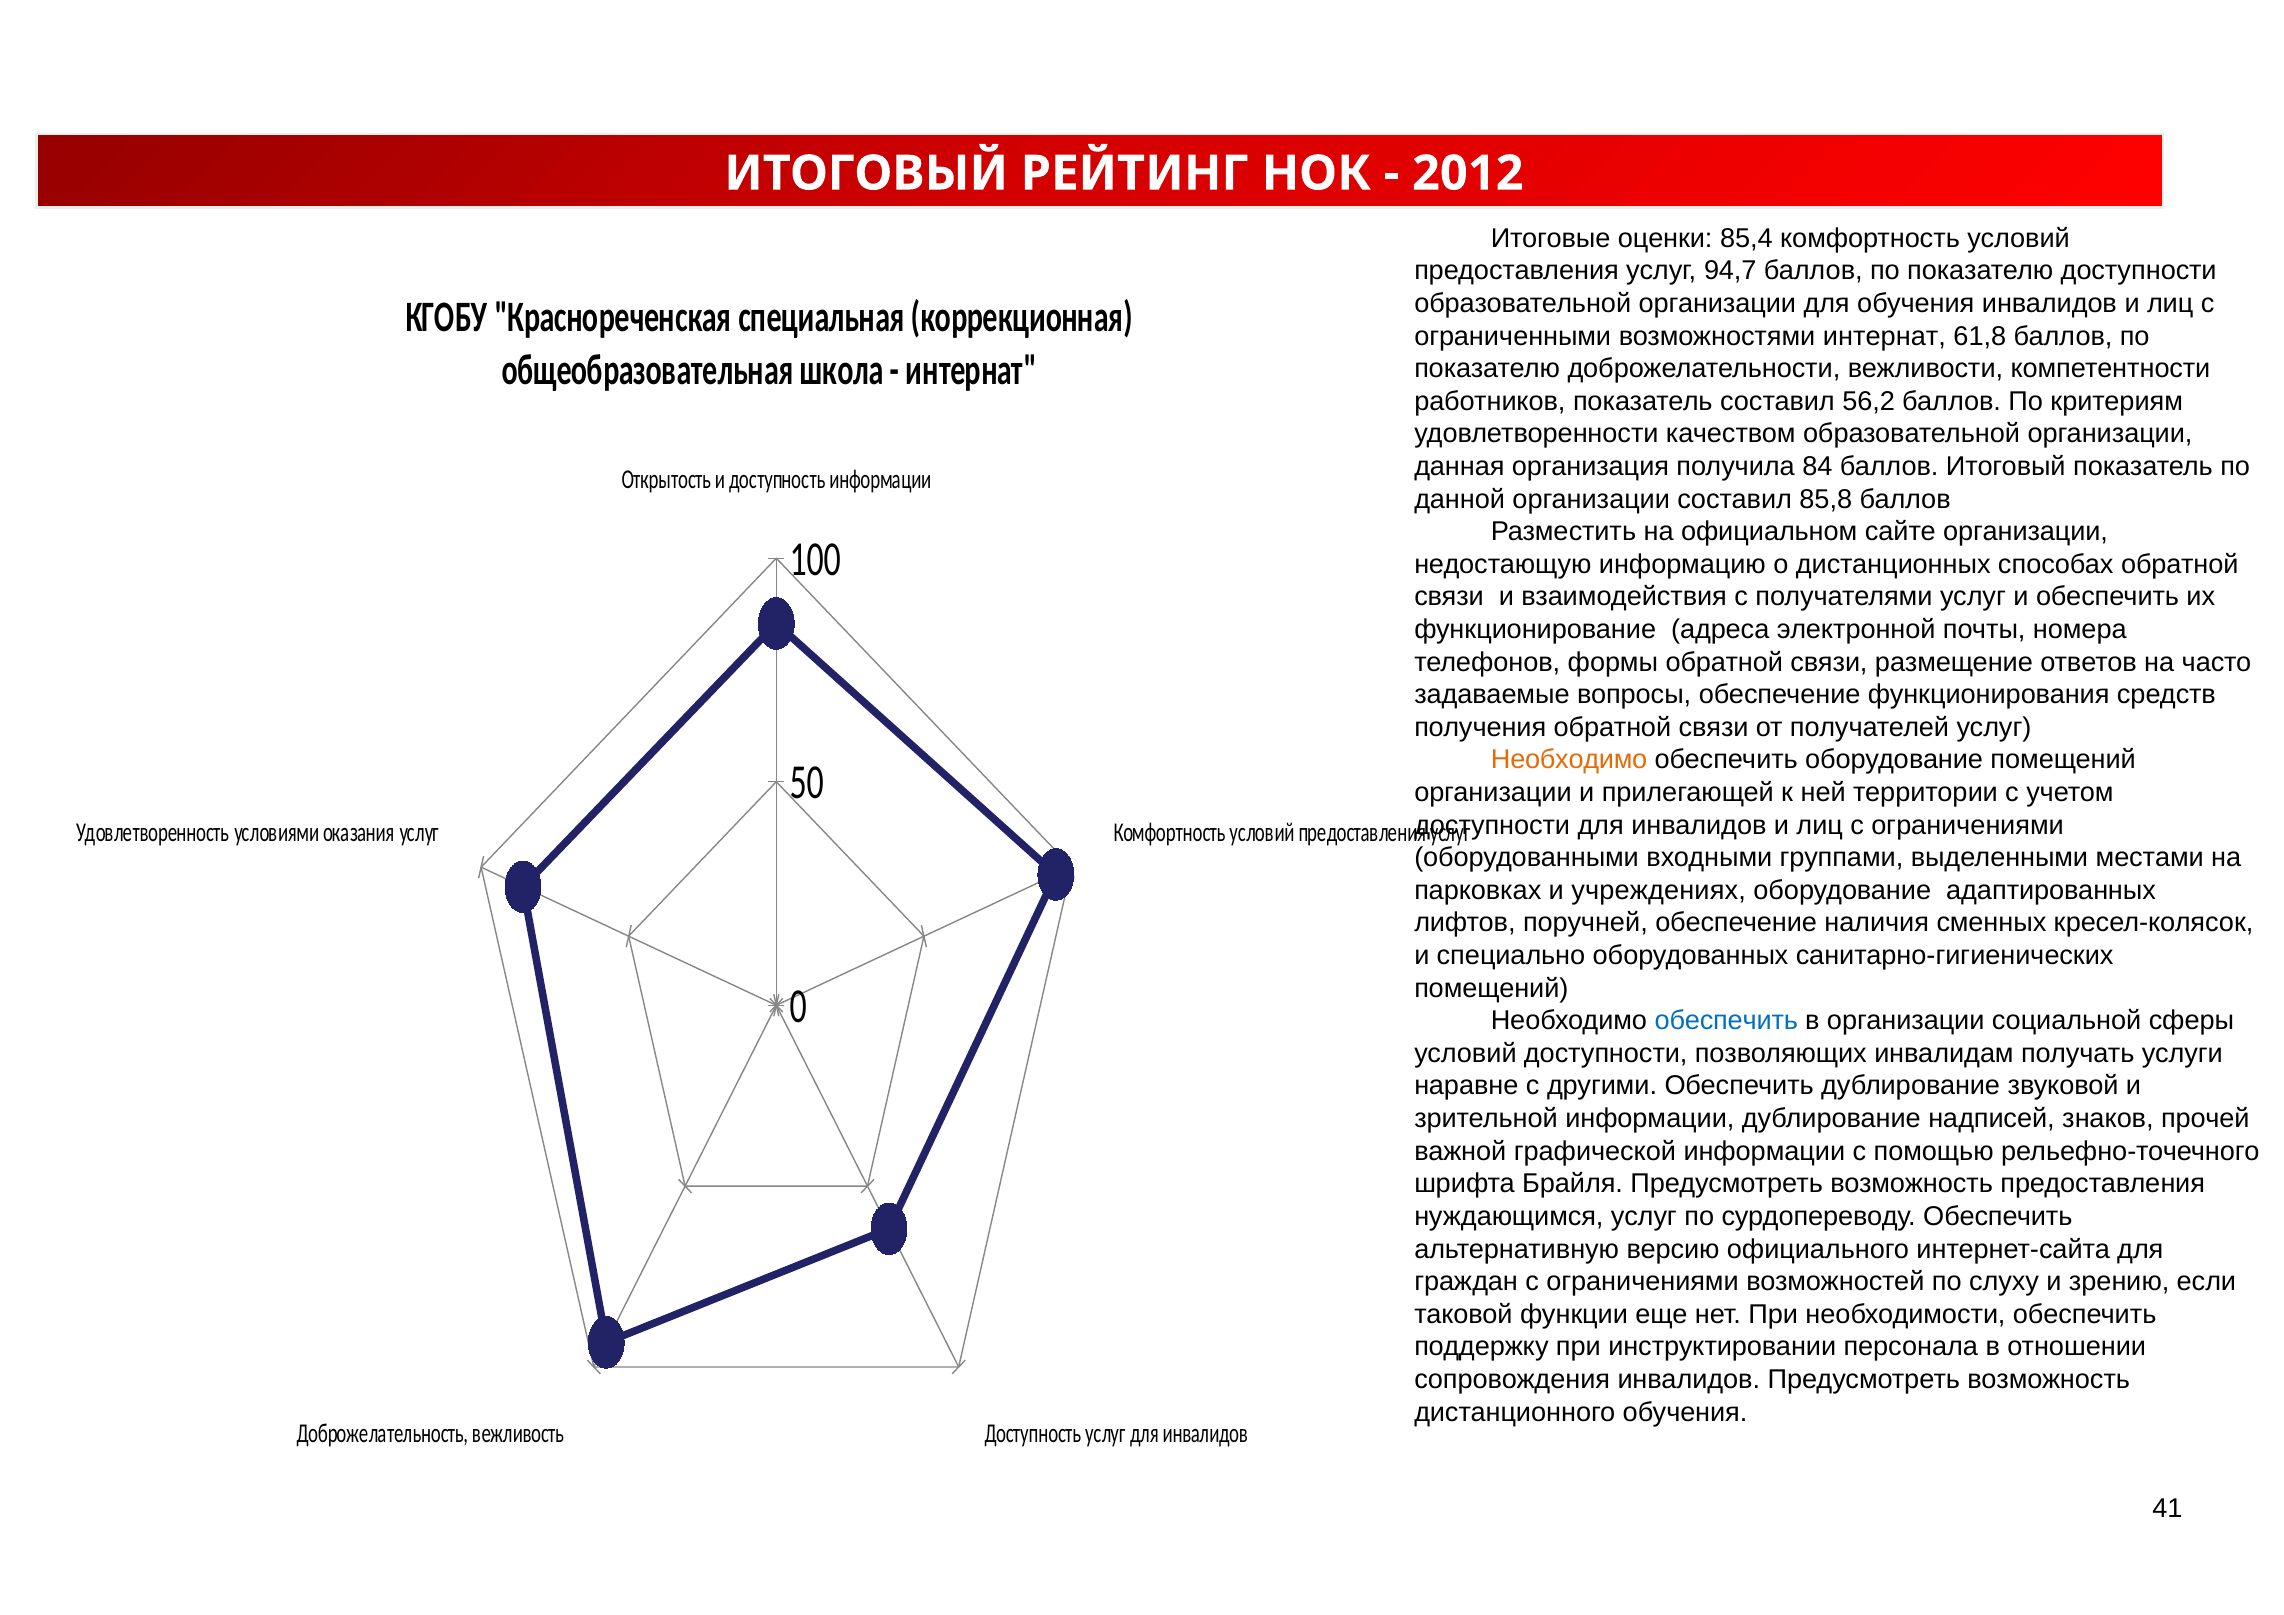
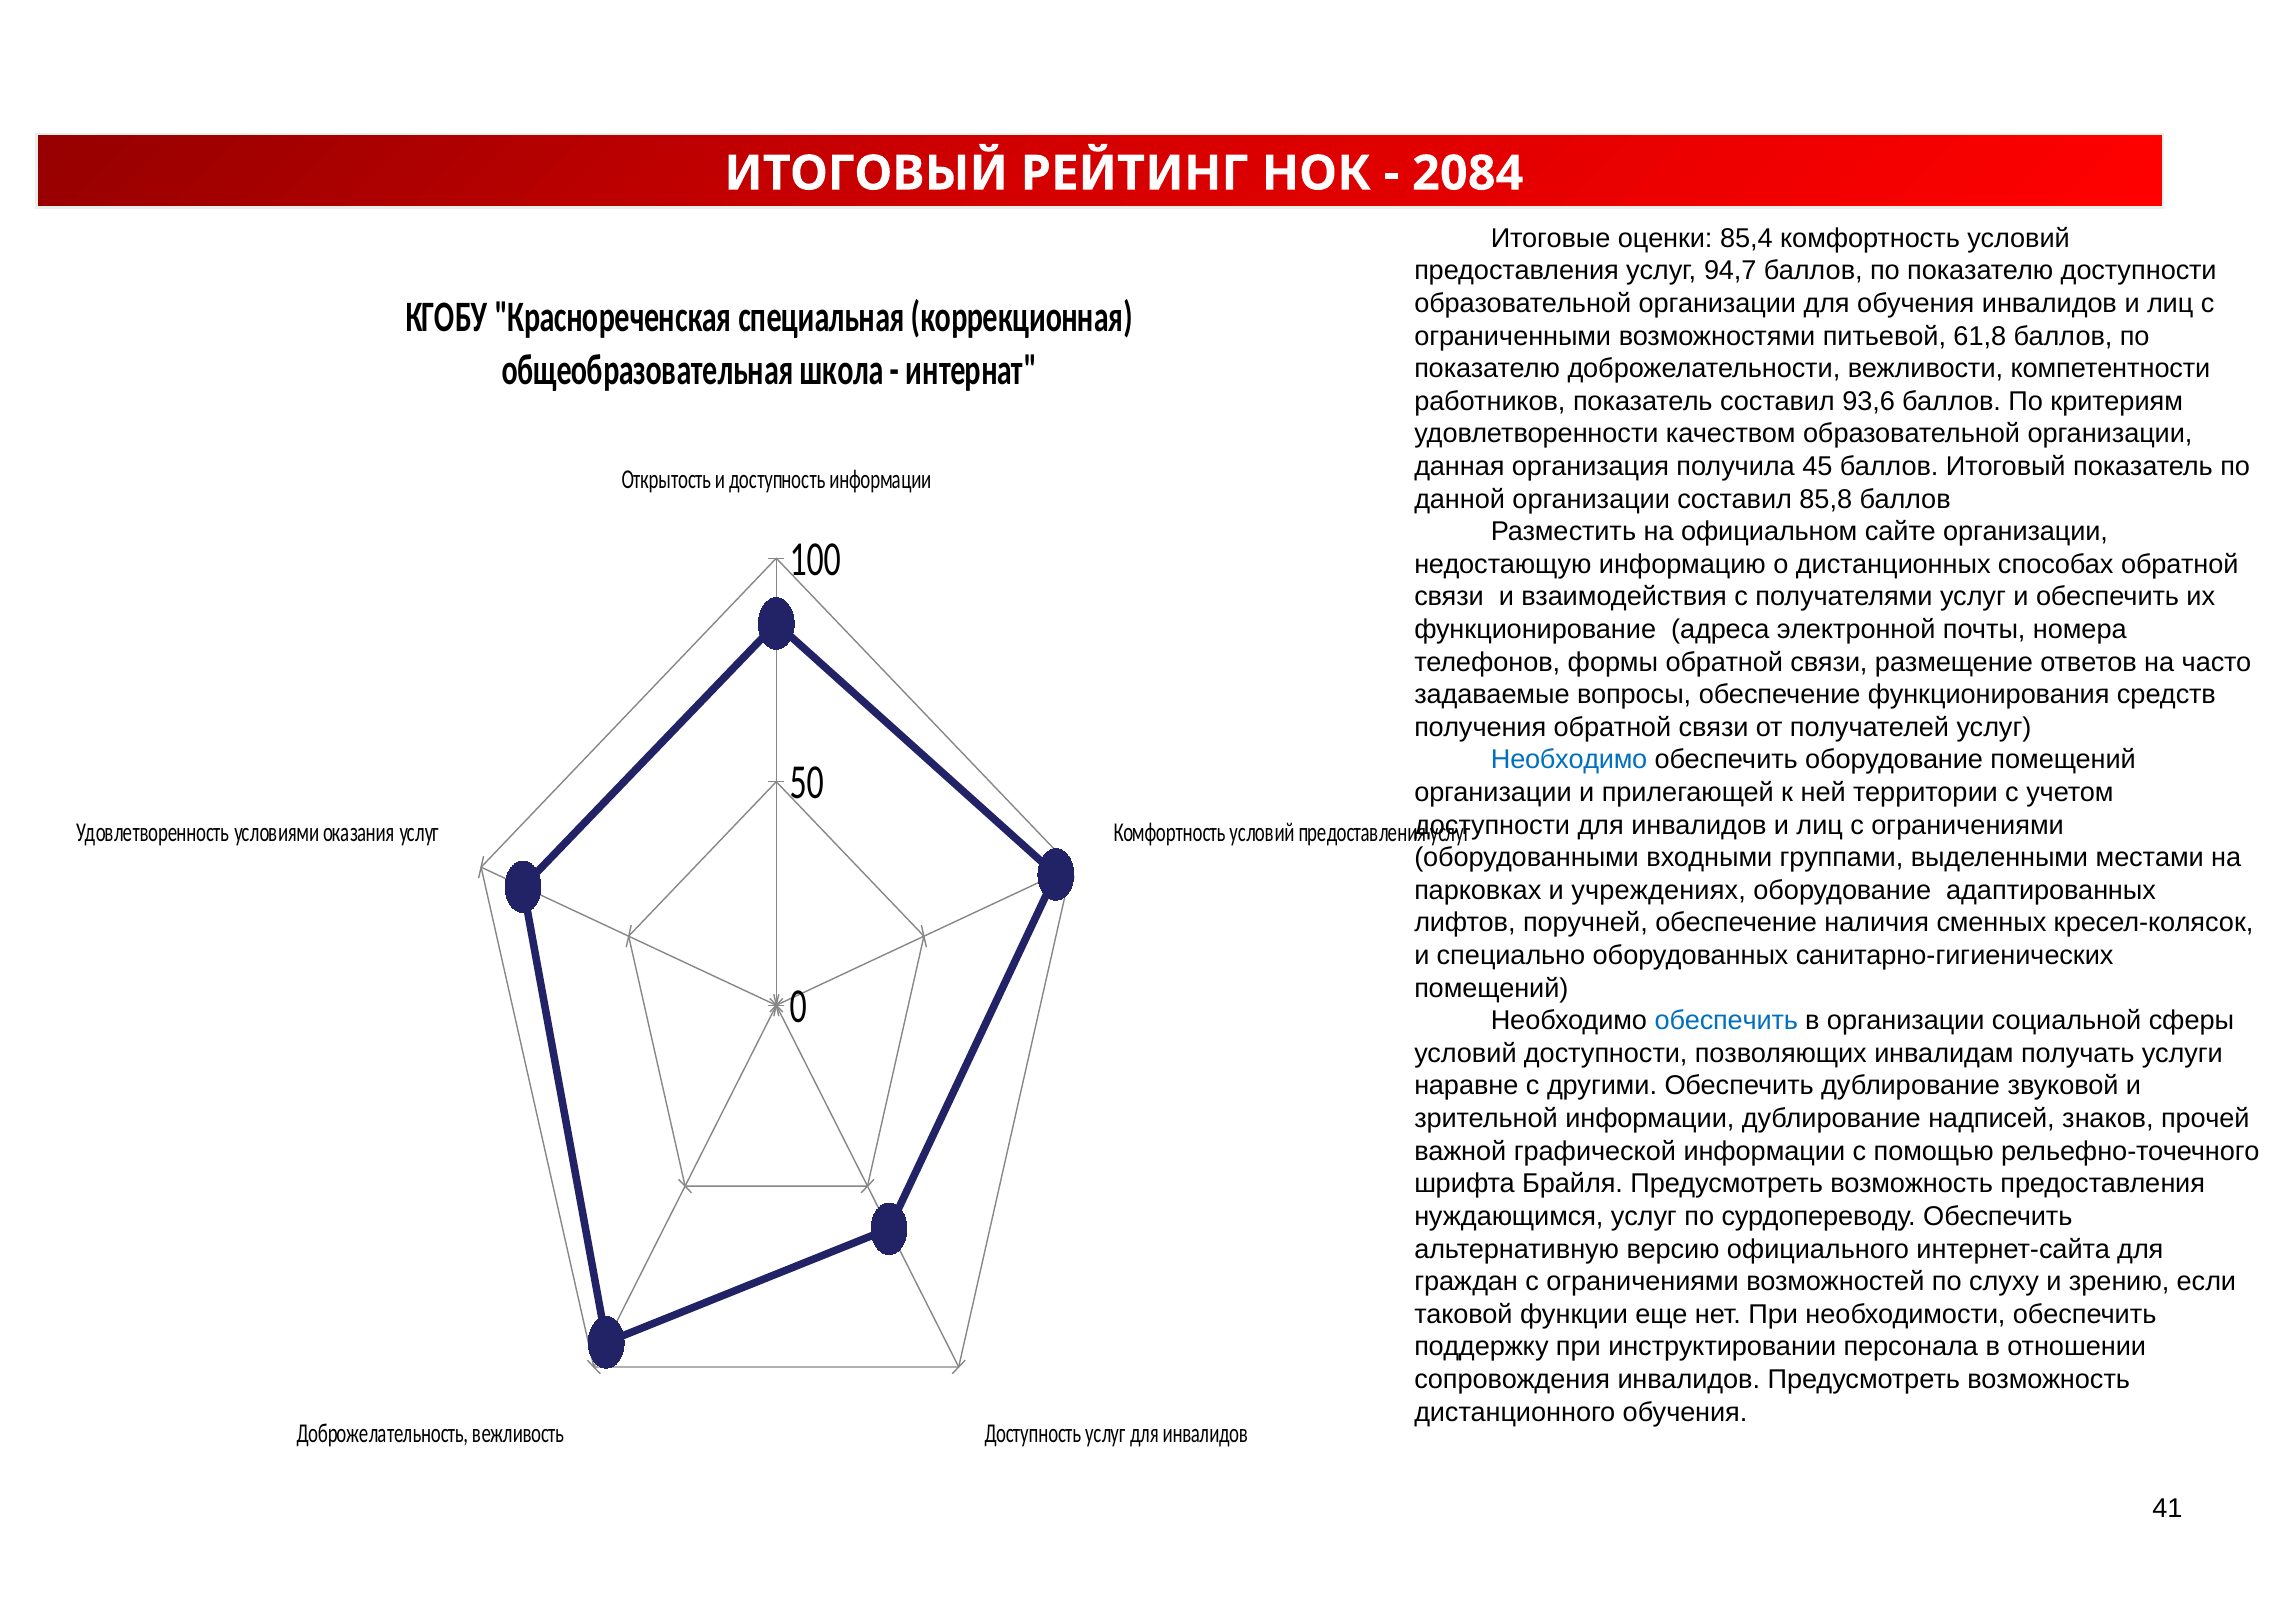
2012: 2012 -> 2084 (1468, 173)
возможностями интернат: интернат -> питьевой (1884, 336)
56,2: 56,2 -> 93,6 (1869, 401)
84: 84 -> 45 (1817, 467)
Необходимо colour: orange -> blue (1569, 760)
